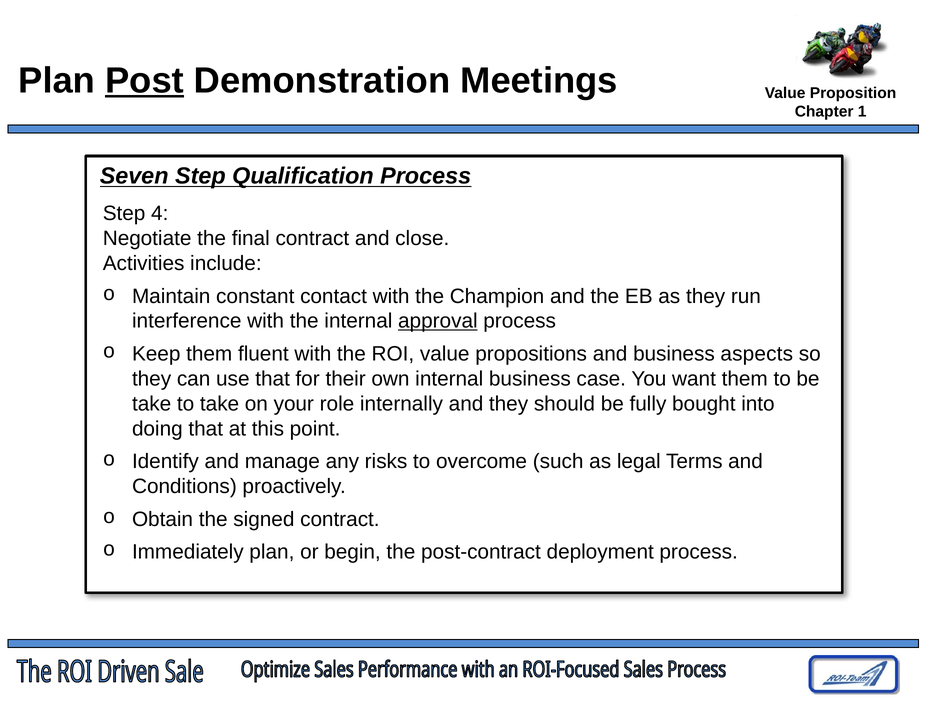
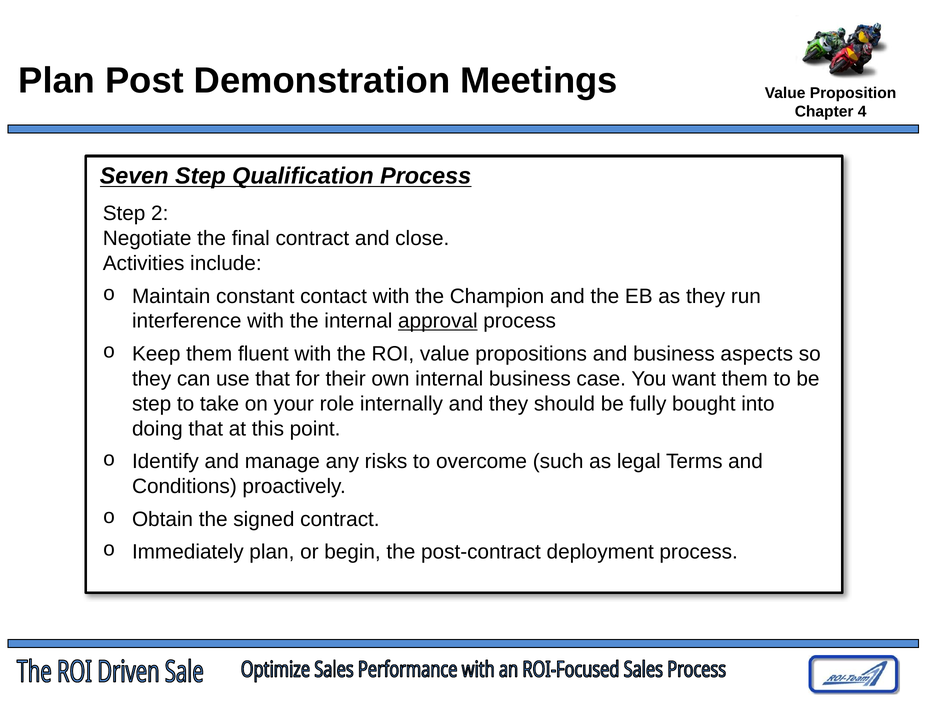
Post underline: present -> none (145, 81)
1: 1 -> 4 (862, 112)
4: 4 -> 2 (160, 214)
take: take -> step (152, 404)
